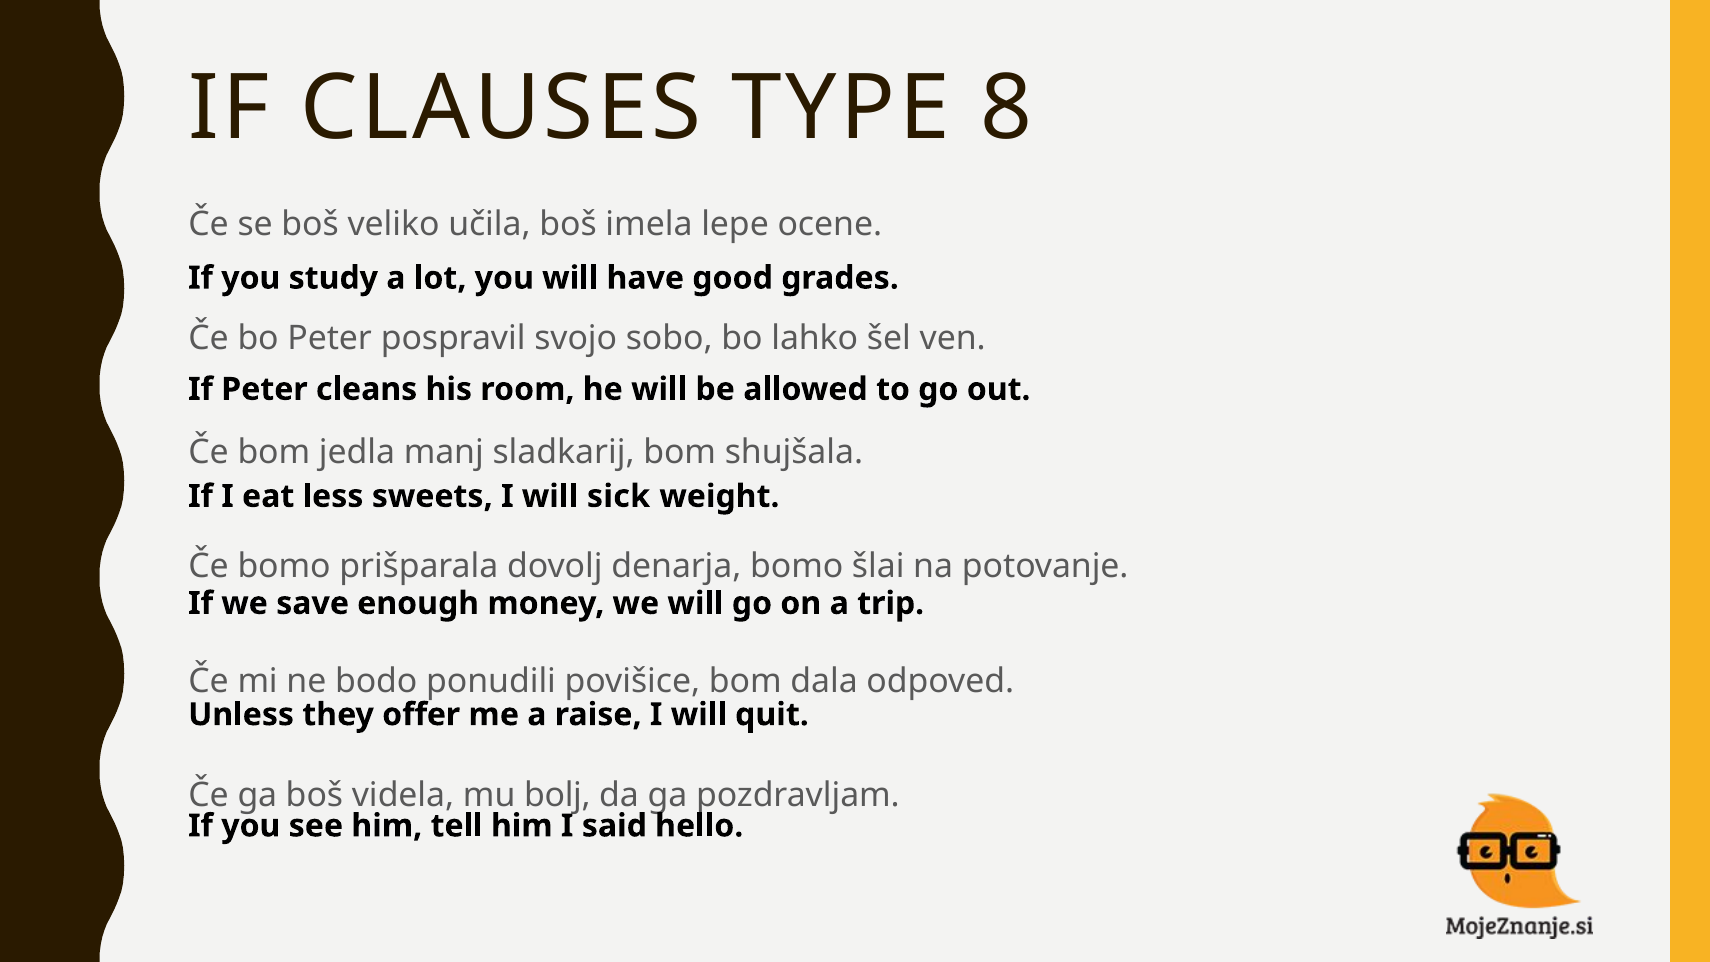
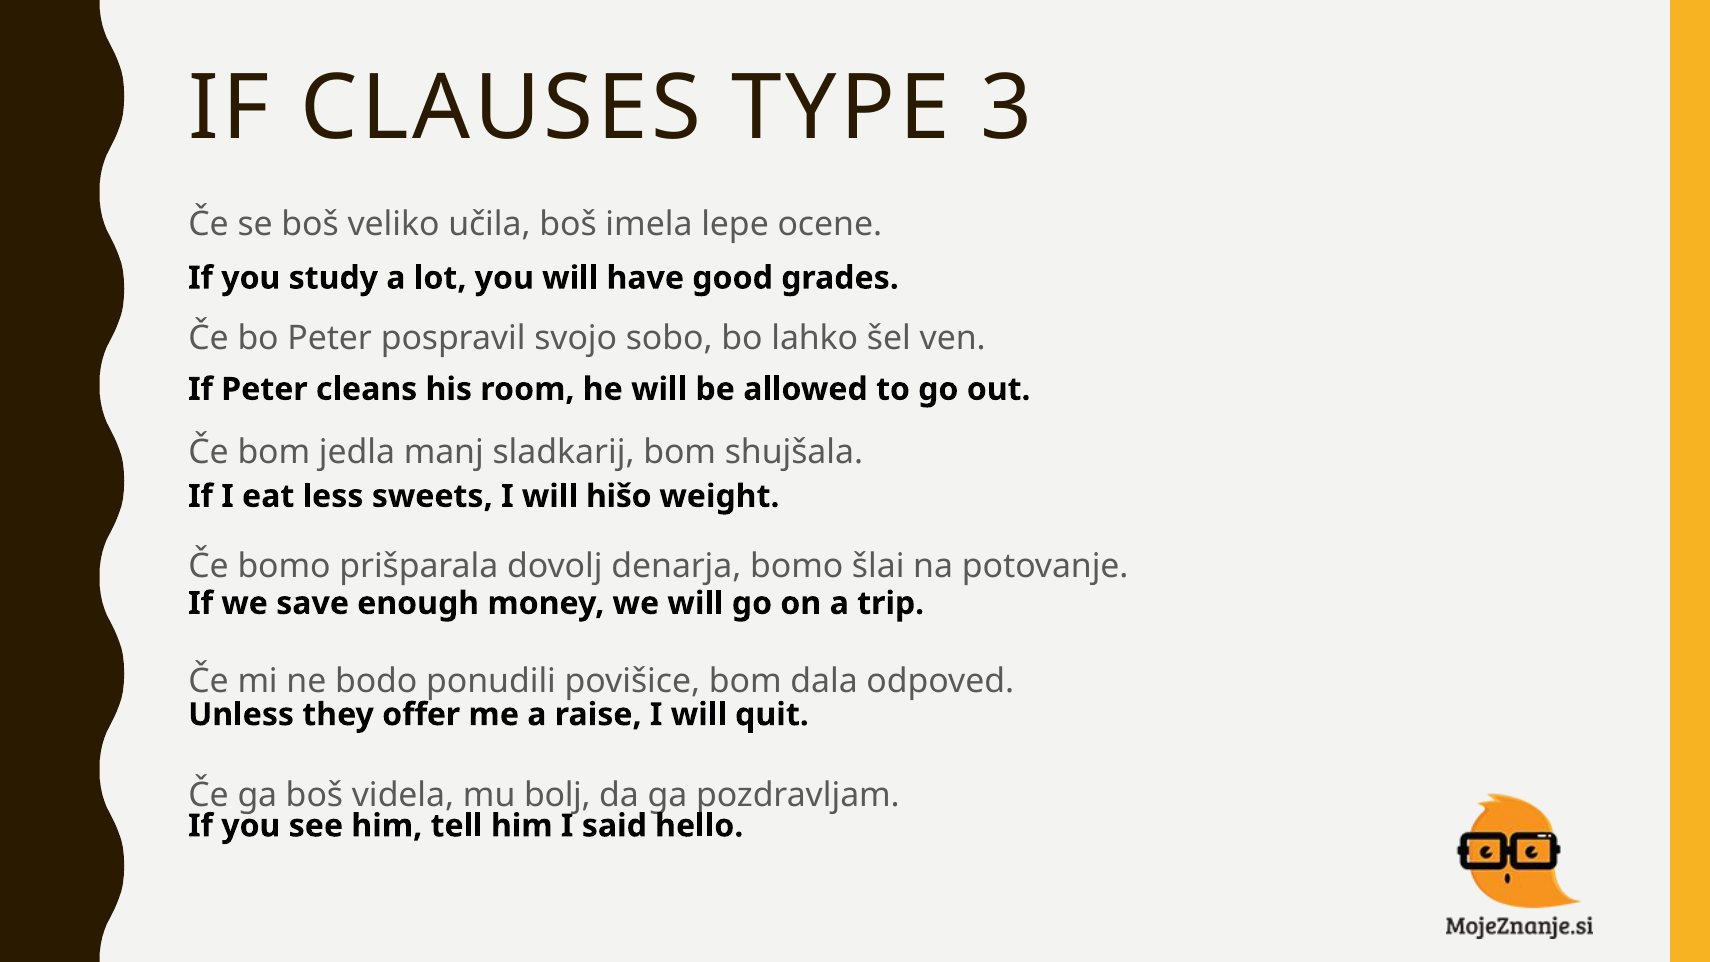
8: 8 -> 3 (1006, 109)
sick: sick -> hišo (619, 496)
